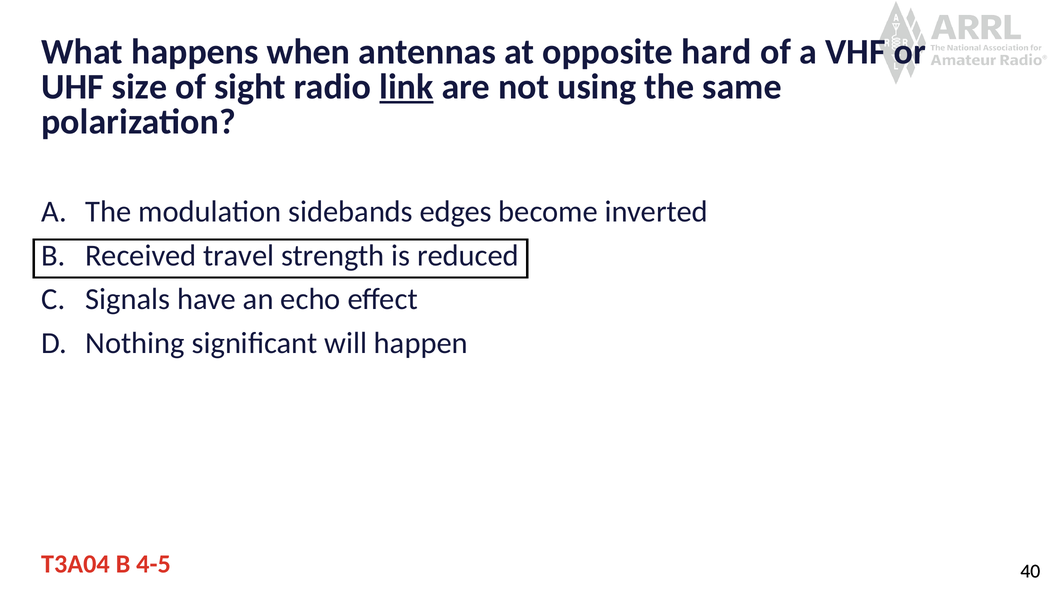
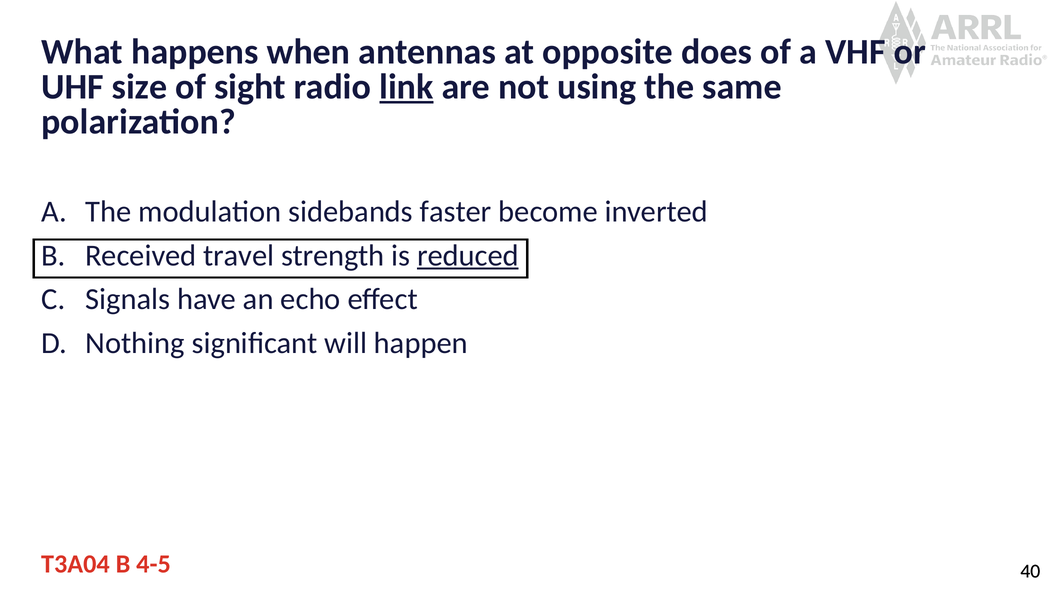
hard: hard -> does (717, 52)
edges: edges -> faster (456, 212)
reduced underline: none -> present (468, 256)
